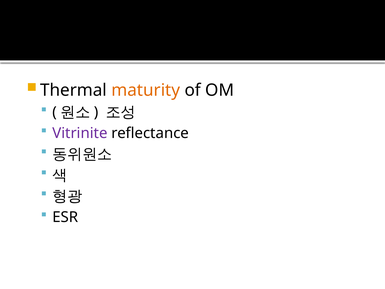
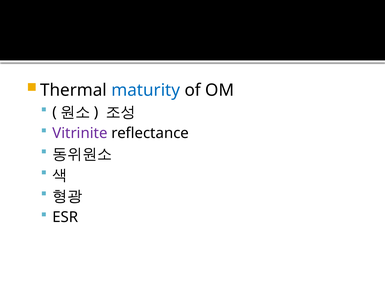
maturity colour: orange -> blue (146, 90)
